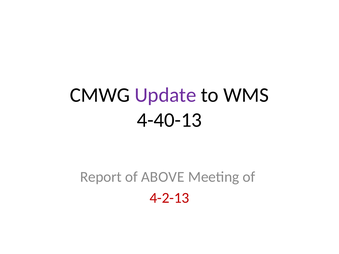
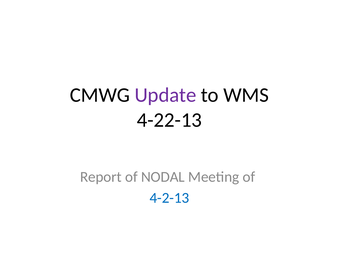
4-40-13: 4-40-13 -> 4-22-13 (169, 120)
ABOVE: ABOVE -> NODAL (163, 177)
4-2-13 colour: red -> blue (169, 198)
